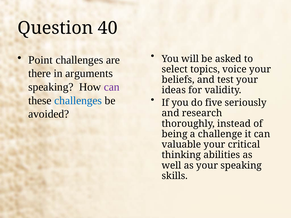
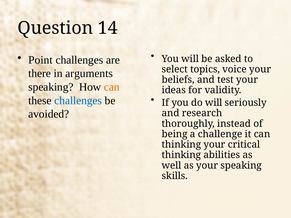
40: 40 -> 14 (108, 28)
can colour: purple -> orange (112, 87)
do five: five -> will (214, 103)
valuable: valuable -> thinking (181, 145)
